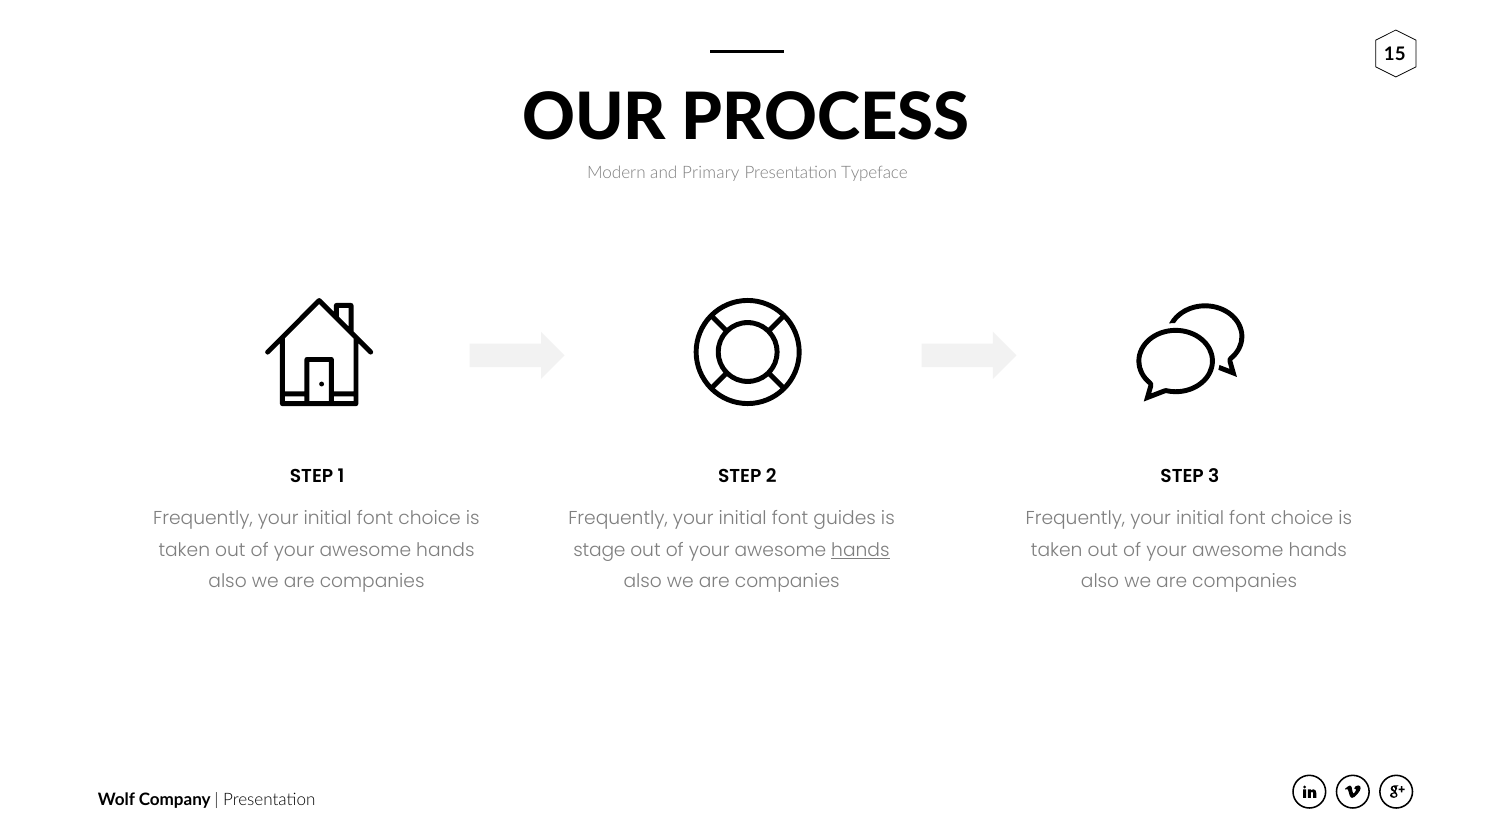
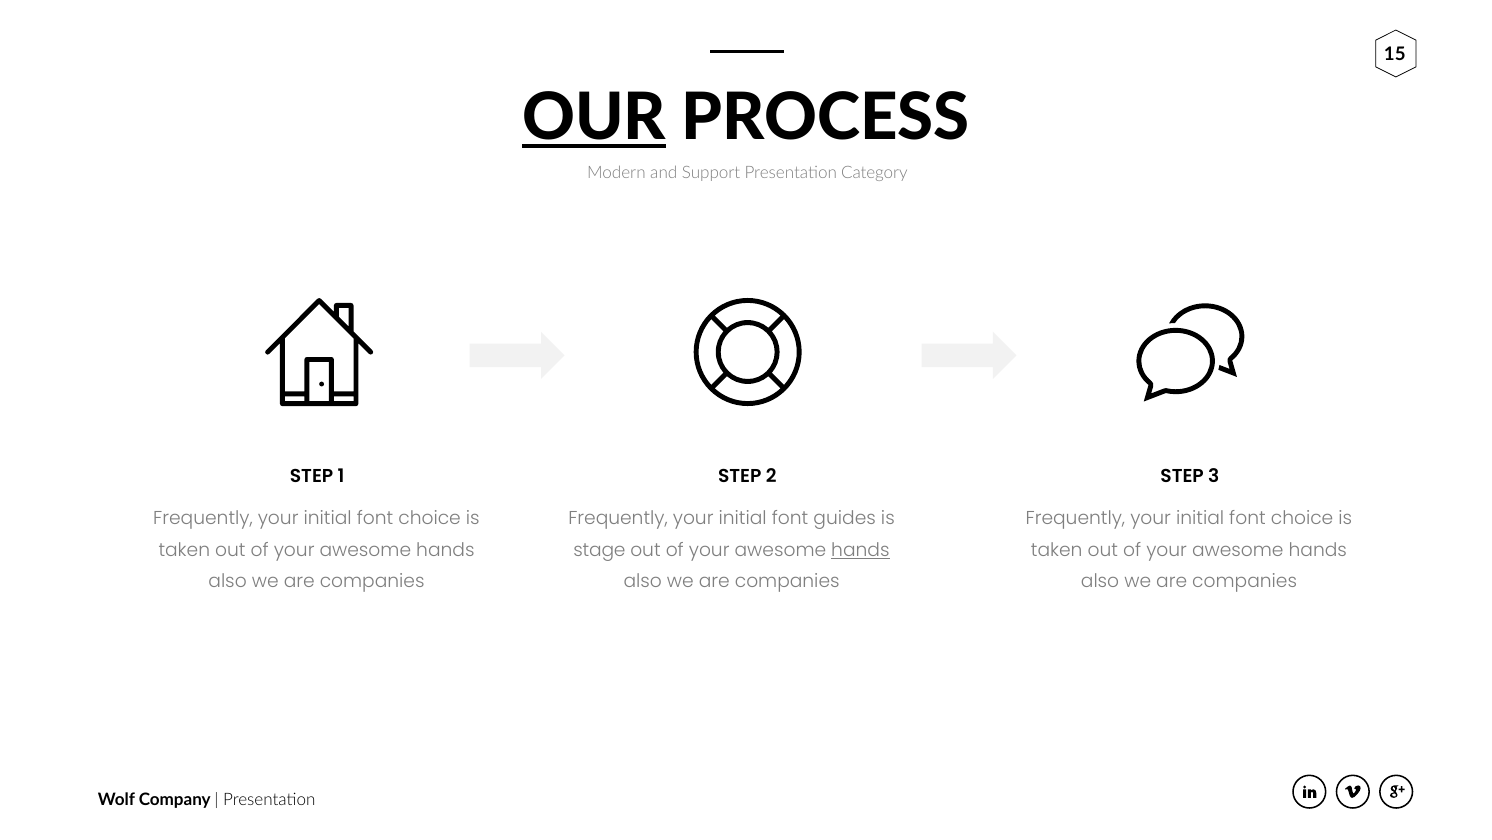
OUR underline: none -> present (594, 118)
Primary: Primary -> Support (711, 172)
Typeface: Typeface -> Category (874, 172)
